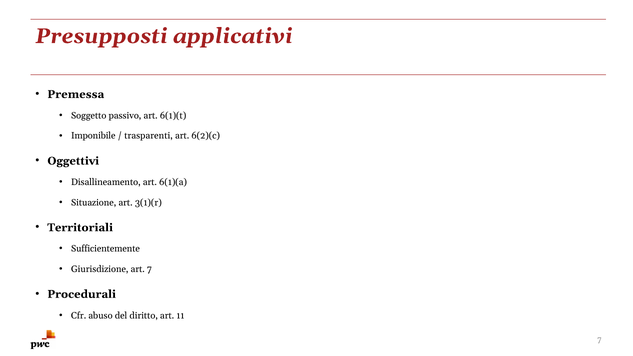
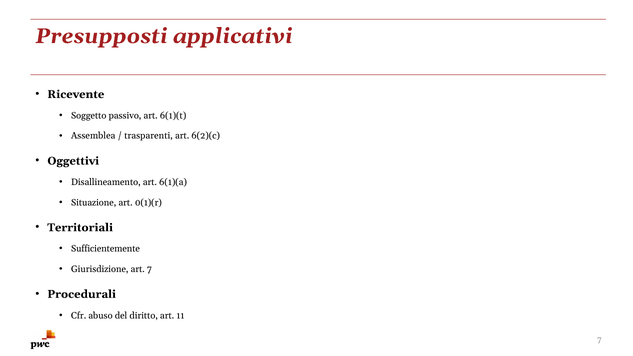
Premessa: Premessa -> Ricevente (76, 94)
Imponibile: Imponibile -> Assemblea (93, 136)
3(1)(r: 3(1)(r -> 0(1)(r (148, 203)
